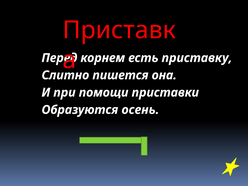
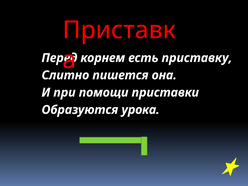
осень: осень -> урока (140, 110)
